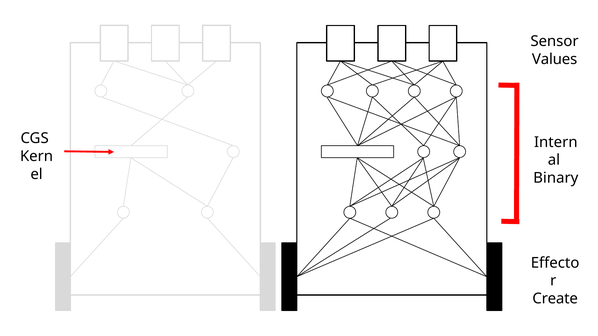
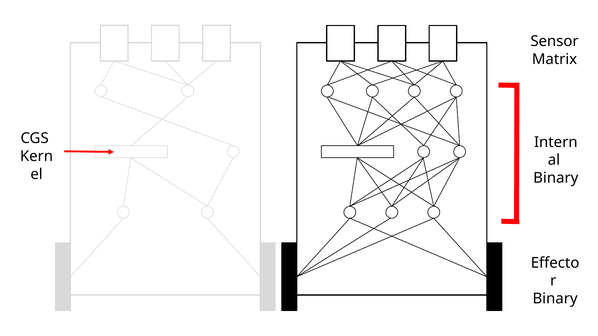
Values: Values -> Matrix (555, 59)
Create: Create -> Binary (555, 299)
